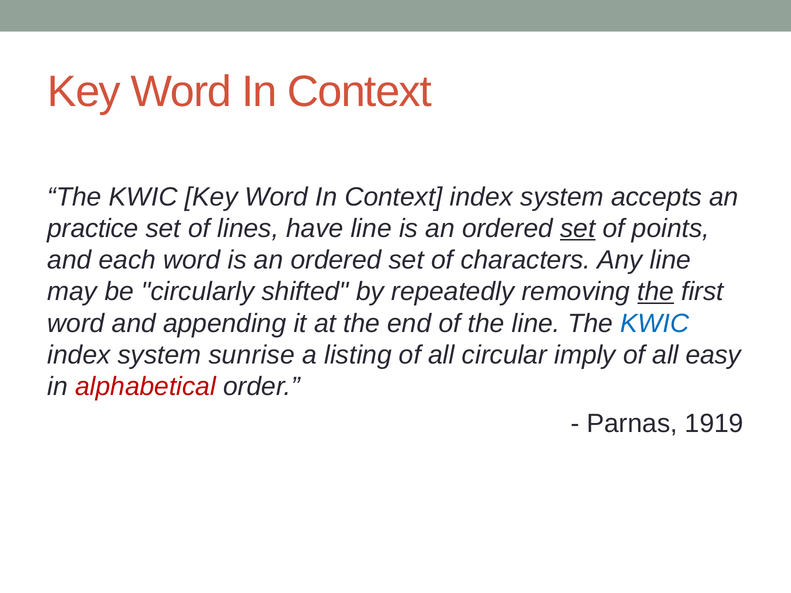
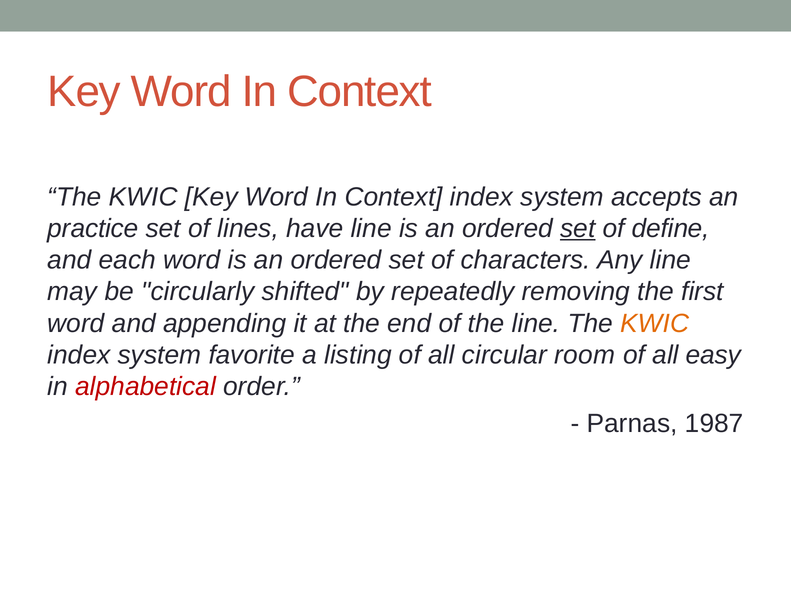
points: points -> define (671, 229)
the underline: present -> none (656, 292)
KWIC colour: blue -> orange (655, 324)
sunrise: sunrise -> favorite (252, 355)
imply: imply -> room (585, 355)
1919: 1919 -> 1987 (714, 424)
